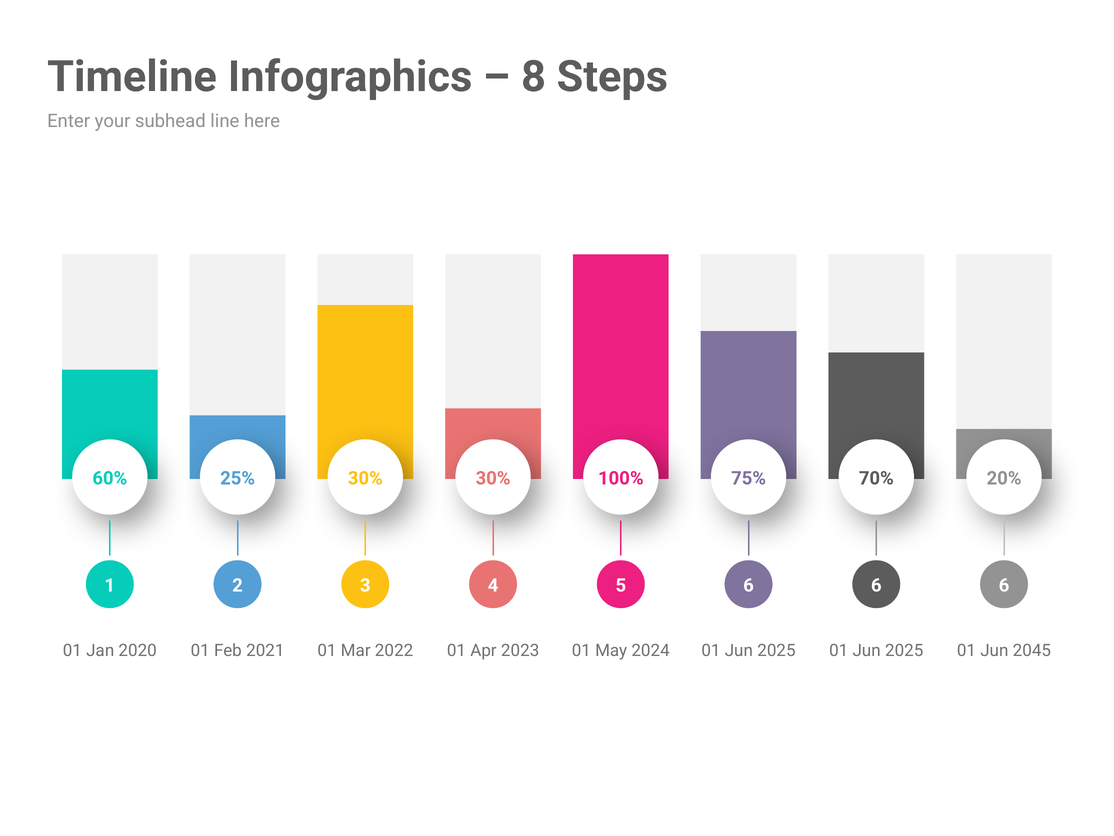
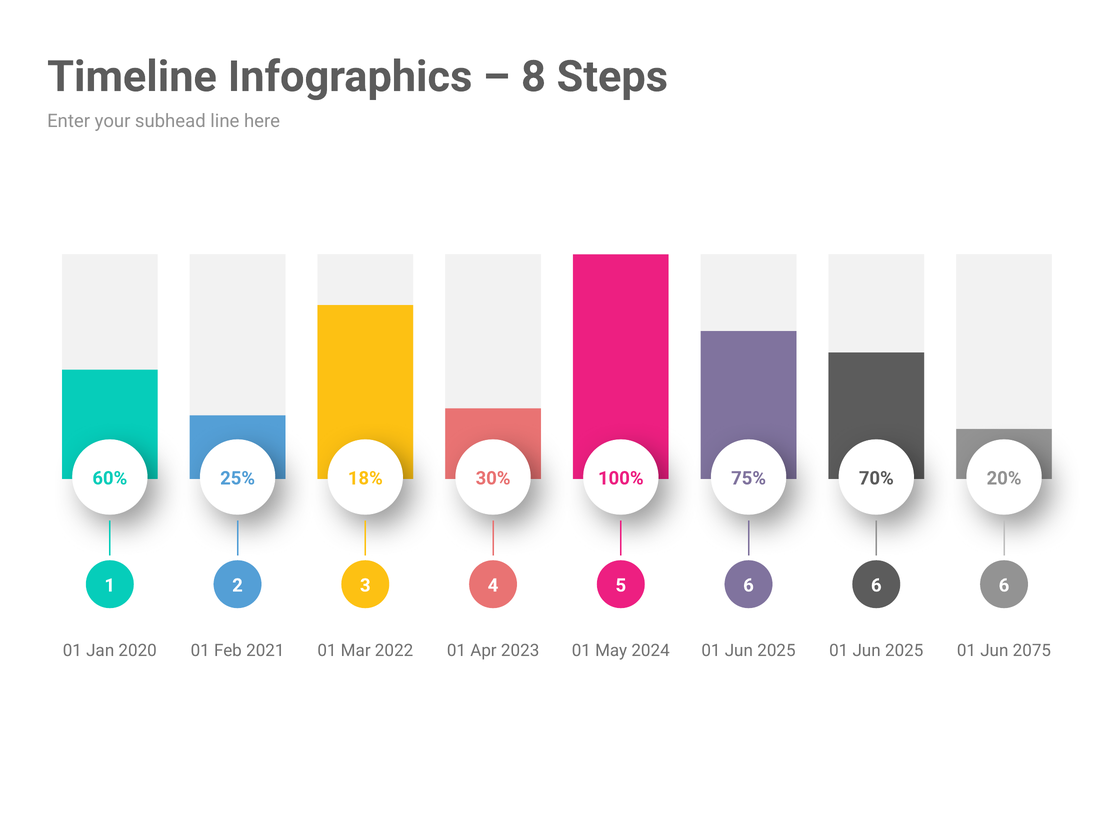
30%: 30% -> 18% (365, 478)
2045: 2045 -> 2075 (1032, 650)
